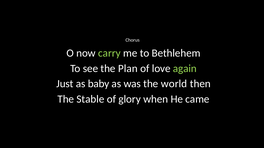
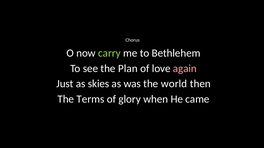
again colour: light green -> pink (185, 69)
baby: baby -> skies (99, 84)
Stable: Stable -> Terms (90, 99)
